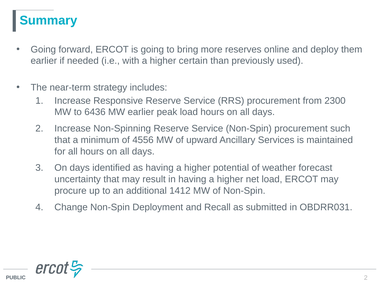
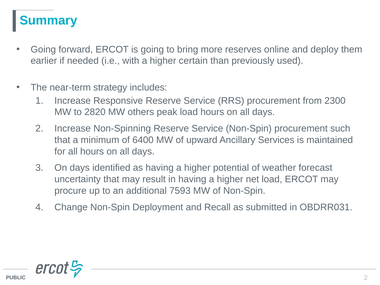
6436: 6436 -> 2820 (95, 112)
MW earlier: earlier -> others (141, 112)
4556: 4556 -> 6400 (143, 140)
1412: 1412 -> 7593 (180, 191)
